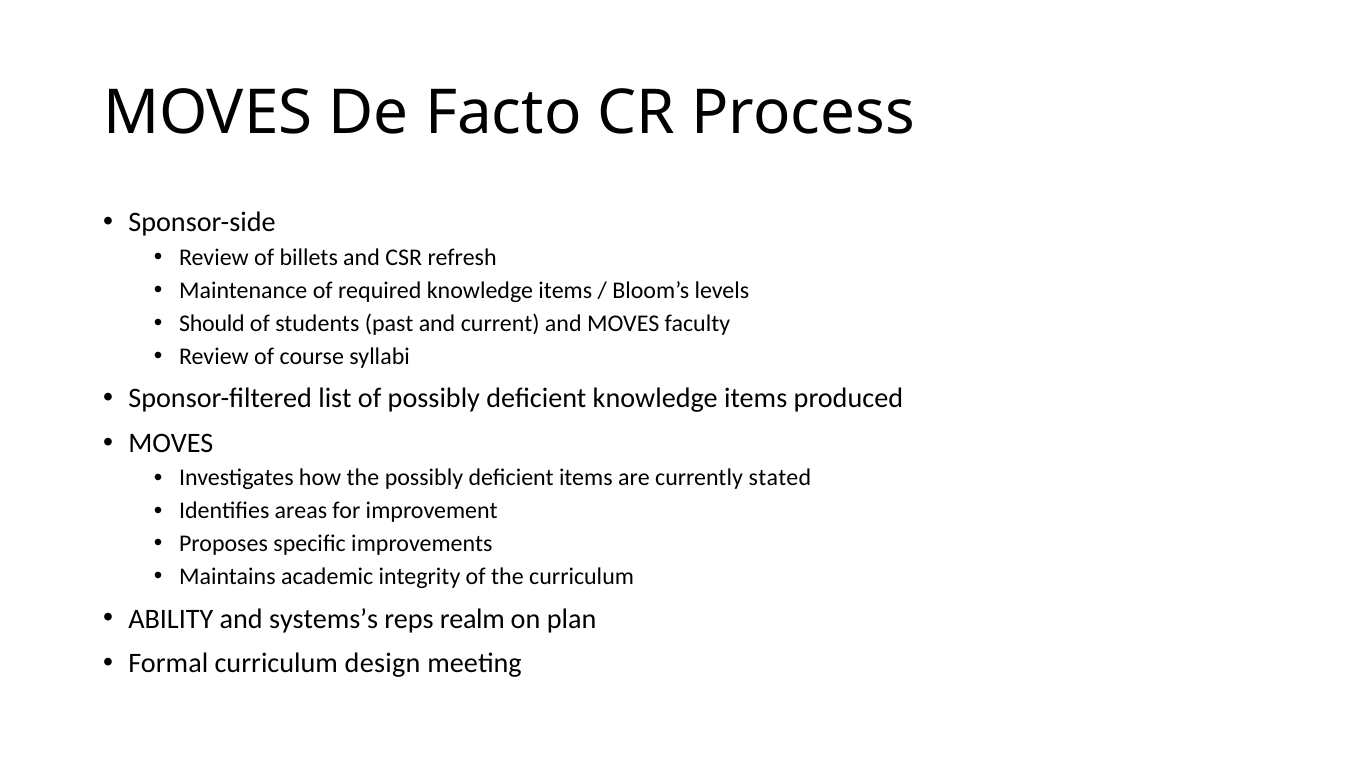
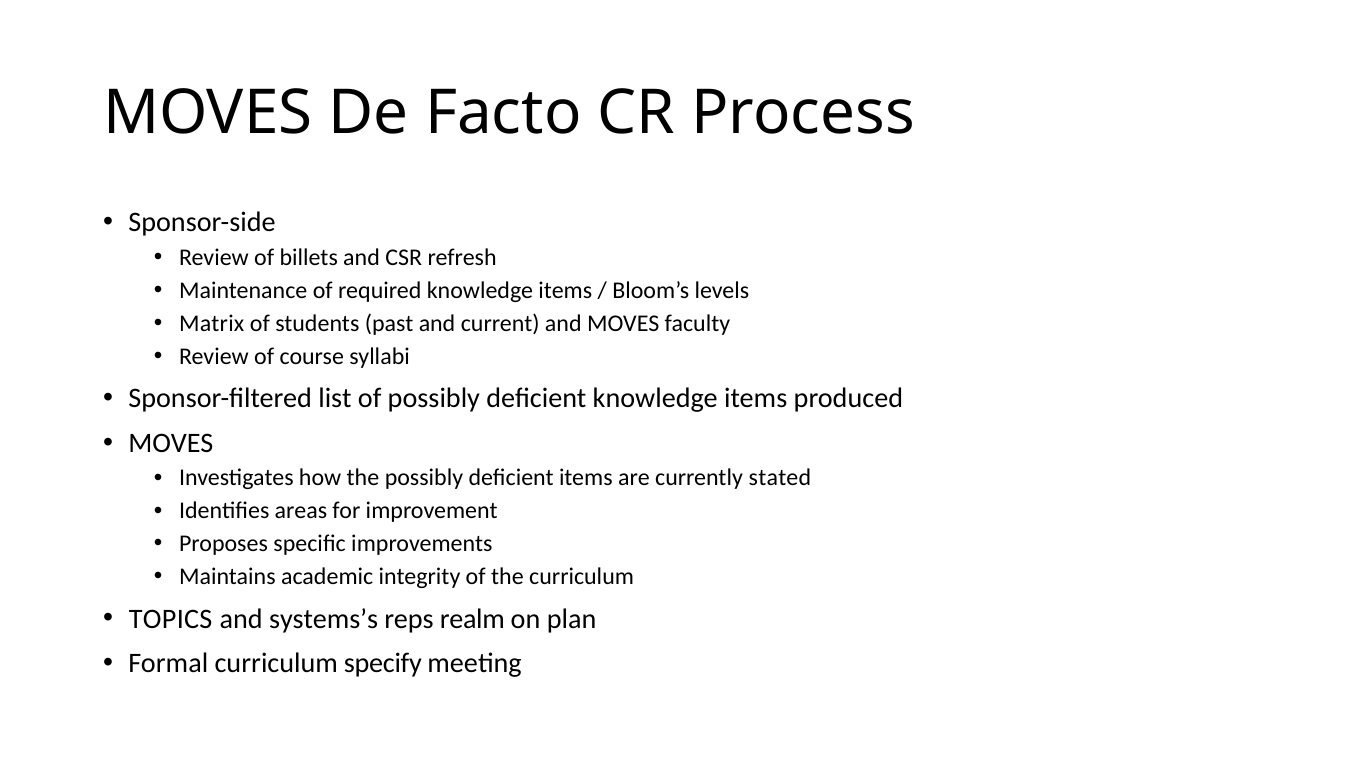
Should: Should -> Matrix (212, 324)
ABILITY: ABILITY -> TOPICS (171, 619)
design: design -> specify (383, 664)
